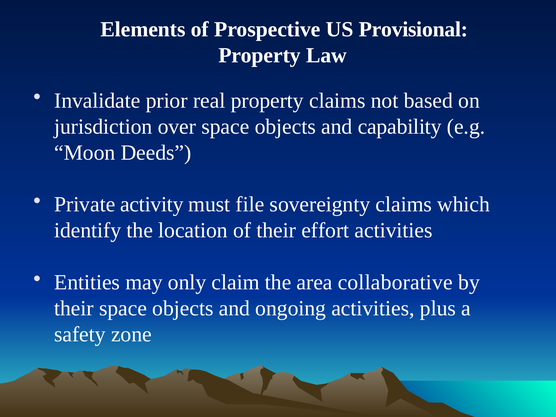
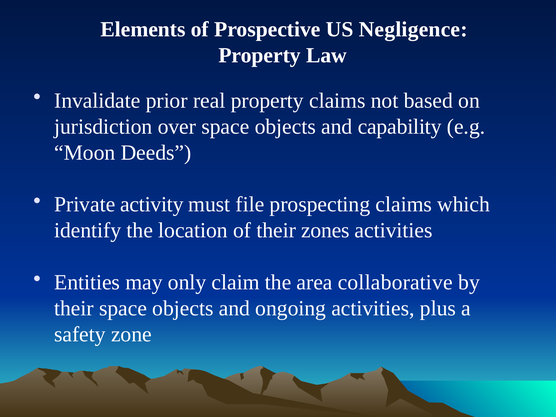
Provisional: Provisional -> Negligence (413, 29)
sovereignty: sovereignty -> prospecting (320, 205)
effort: effort -> zones (325, 230)
